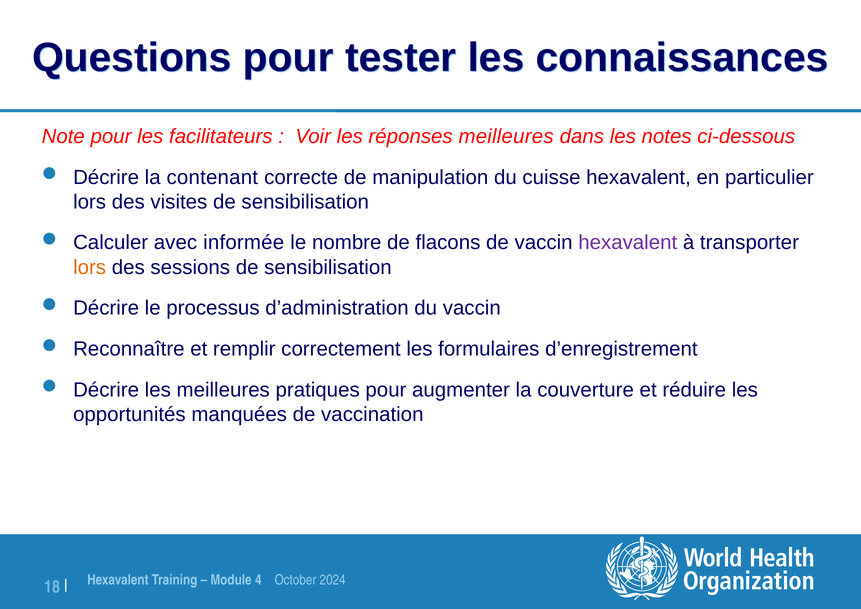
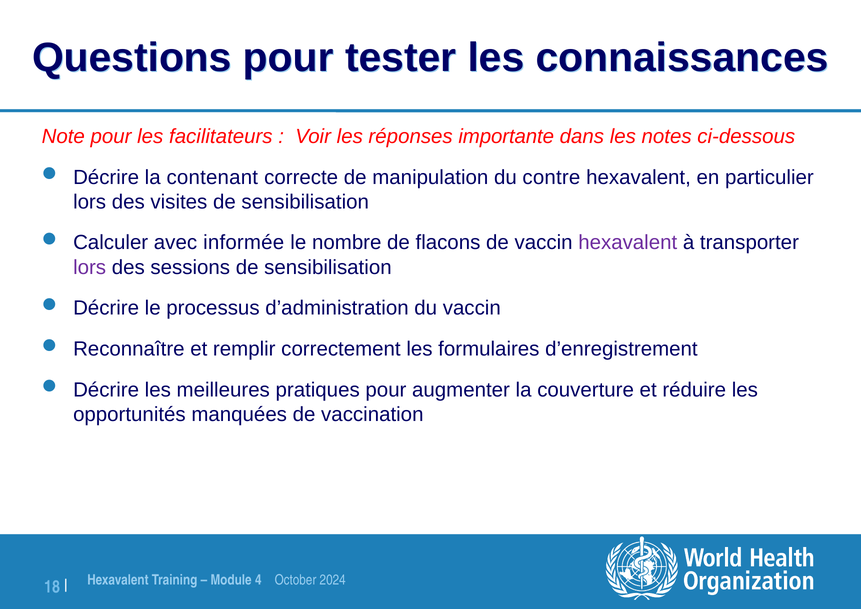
réponses meilleures: meilleures -> importante (506, 136)
cuisse: cuisse -> contre (551, 177)
lors colour: orange -> purple (90, 267)
